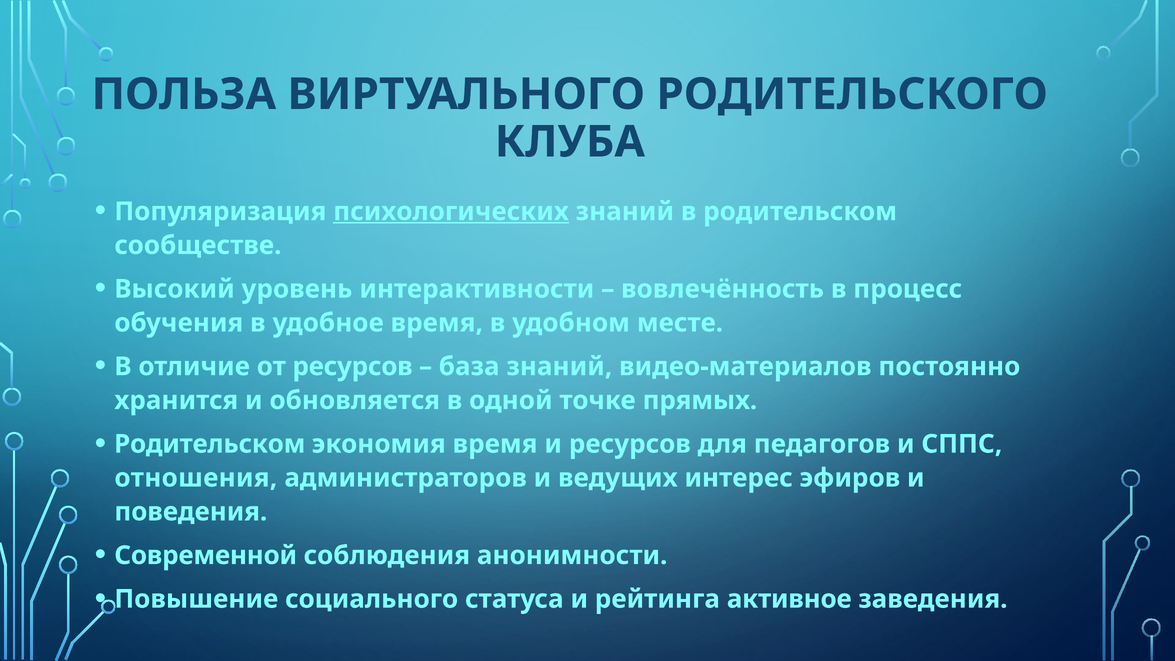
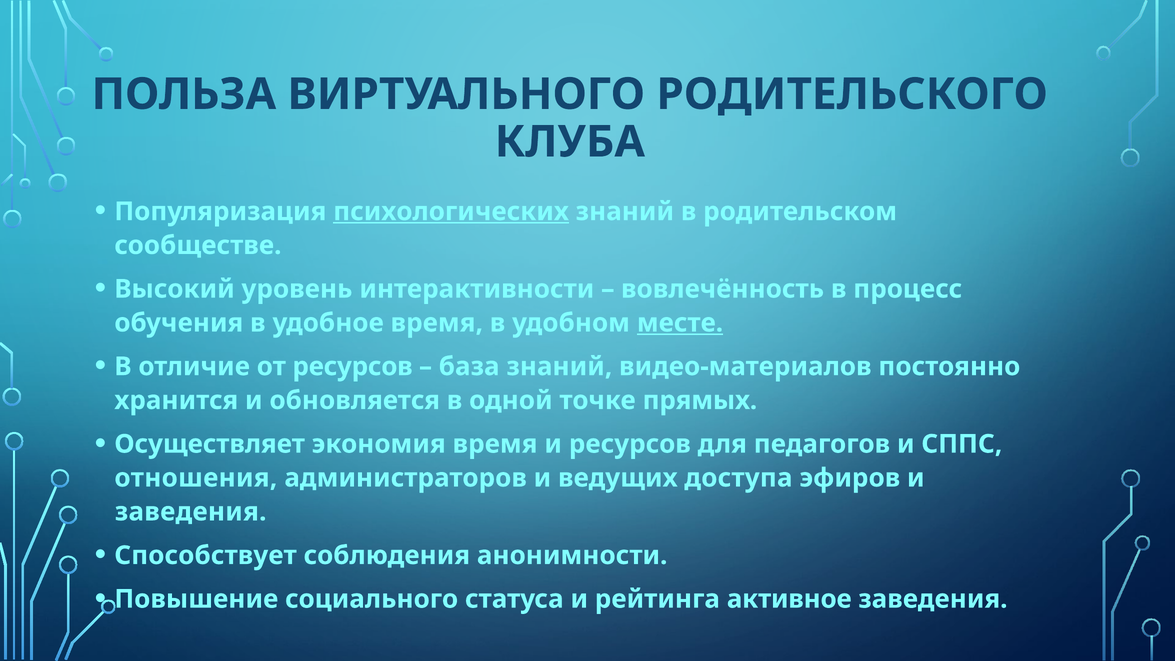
месте underline: none -> present (680, 323)
Родительском: Родительском -> Осуществляет (210, 444)
интерес: интерес -> доступа (738, 478)
поведения: поведения -> заведения (191, 512)
Современной: Современной -> Способствует (206, 555)
